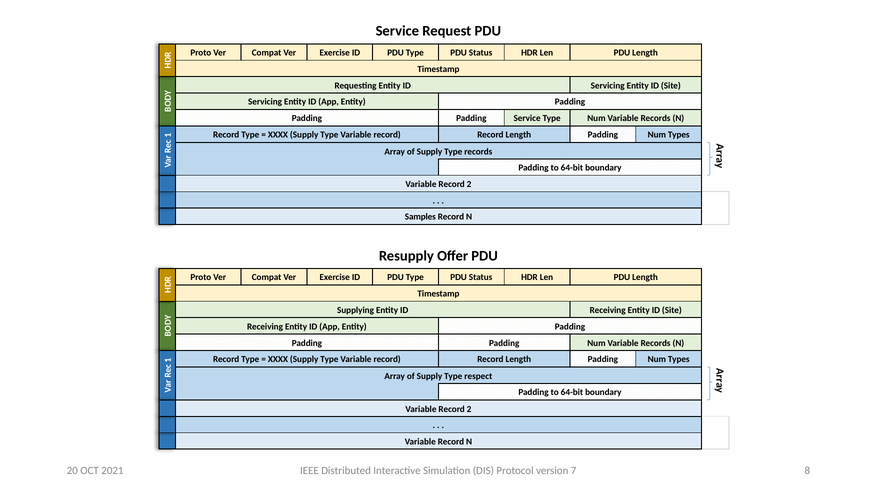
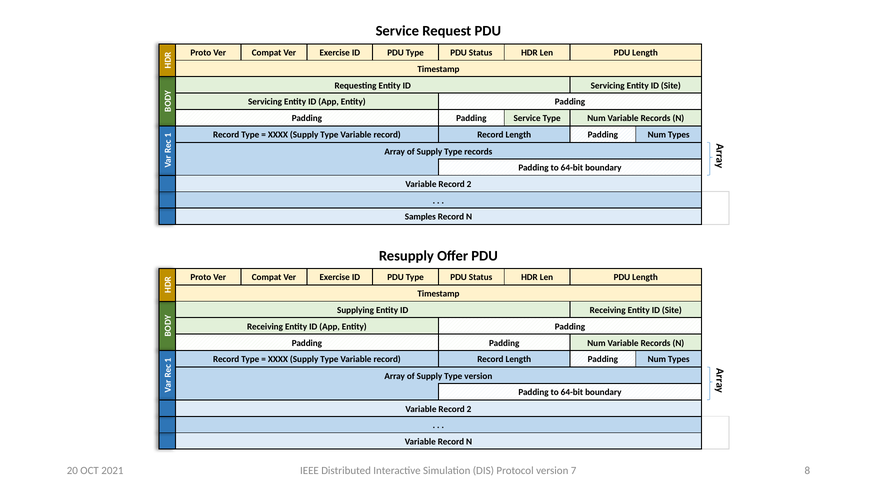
Type respect: respect -> version (478, 377)
